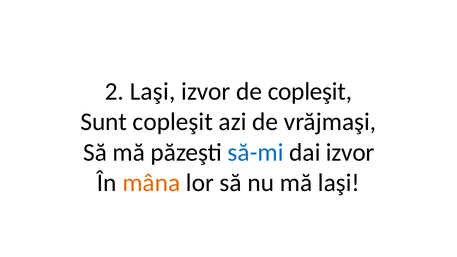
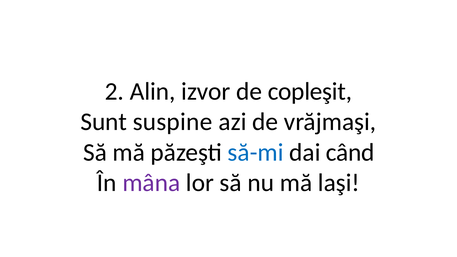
2 Laşi: Laşi -> Alin (153, 91)
Sunt copleşit: copleşit -> suspine (173, 122)
dai izvor: izvor -> când (350, 152)
mâna colour: orange -> purple (151, 183)
